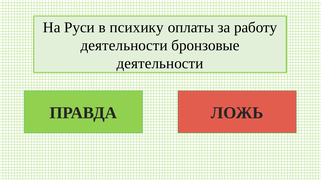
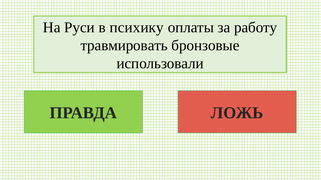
деятельности: деятельности -> травмировать (124, 45)
деятельности: деятельности -> использовали (160, 64)
